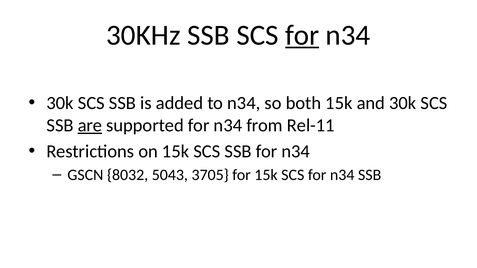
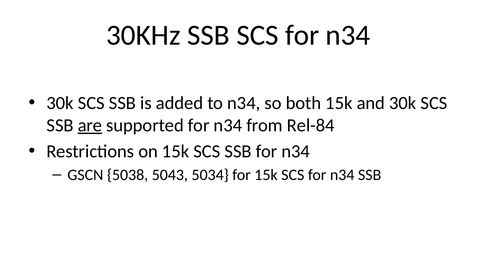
for underline: present -> none (302, 35)
Rel-11: Rel-11 -> Rel-84 (311, 126)
8032: 8032 -> 5038 (128, 175)
3705: 3705 -> 5034 (210, 175)
